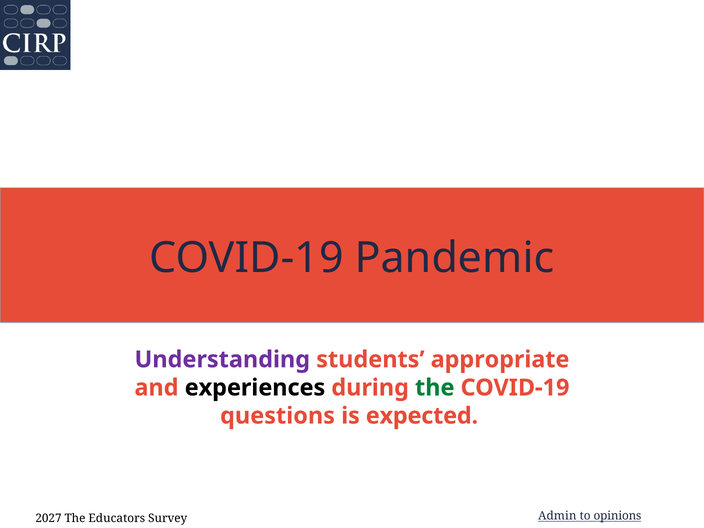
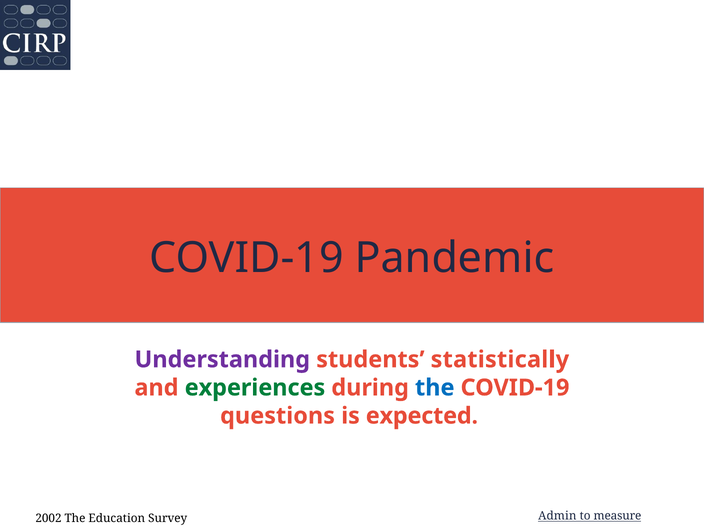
appropriate: appropriate -> statistically (500, 360)
experiences colour: black -> green (255, 388)
the colour: green -> blue (435, 388)
2027: 2027 -> 2002 (48, 518)
Educators: Educators -> Education (117, 518)
opinions: opinions -> measure (617, 516)
